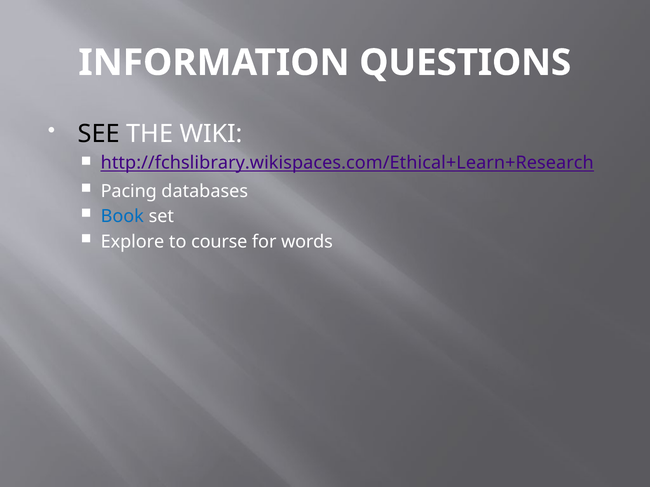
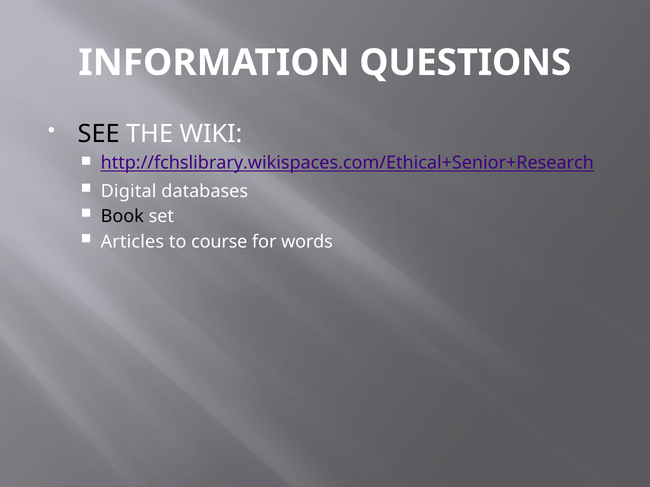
http://fchslibrary.wikispaces.com/Ethical+Learn+Research: http://fchslibrary.wikispaces.com/Ethical+Learn+Research -> http://fchslibrary.wikispaces.com/Ethical+Senior+Research (347, 163)
Pacing: Pacing -> Digital (129, 191)
Book colour: blue -> black (122, 217)
Explore: Explore -> Articles (132, 242)
